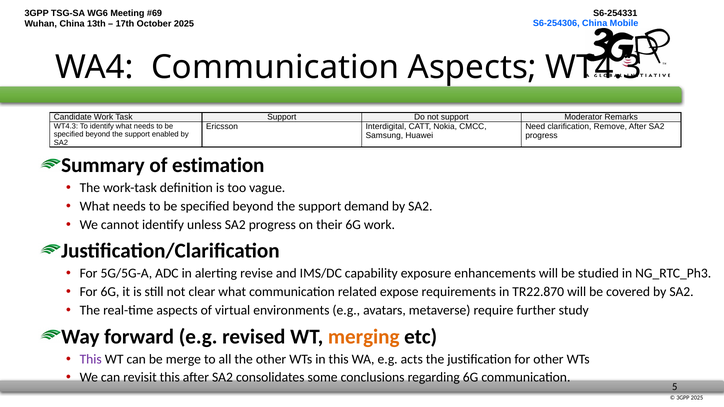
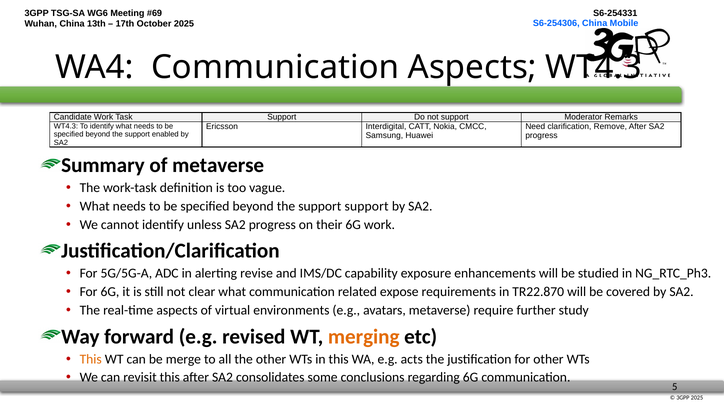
of estimation: estimation -> metaverse (218, 165)
support demand: demand -> support (367, 206)
This colour: purple -> orange (91, 359)
